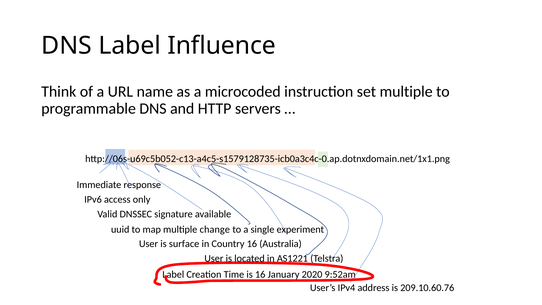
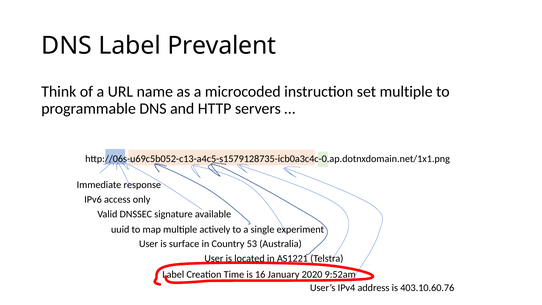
Influence: Influence -> Prevalent (222, 46)
change: change -> actively (215, 229)
Country 16: 16 -> 53 (252, 244)
209.10.60.76: 209.10.60.76 -> 403.10.60.76 (427, 288)
